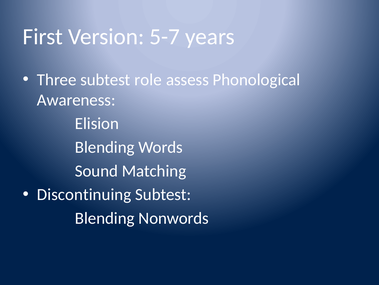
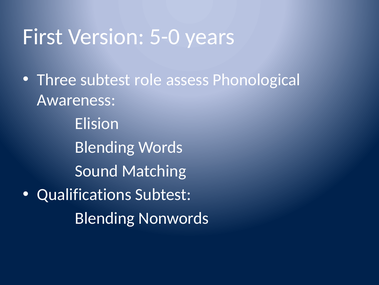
5-7: 5-7 -> 5-0 (165, 37)
Discontinuing: Discontinuing -> Qualifications (84, 194)
